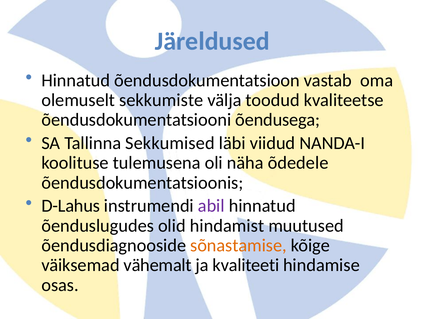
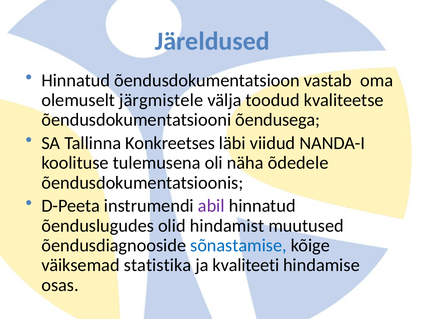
sekkumiste: sekkumiste -> järgmistele (161, 100)
Sekkumised: Sekkumised -> Konkreetses (170, 143)
D-Lahus: D-Lahus -> D-Peeta (71, 206)
sõnastamise colour: orange -> blue (238, 245)
vähemalt: vähemalt -> statistika (158, 265)
